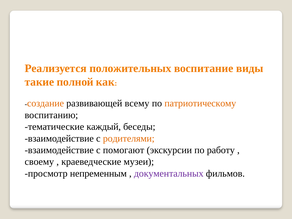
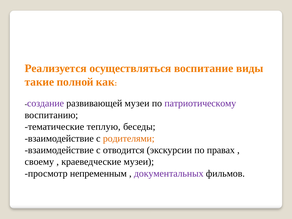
положительных: положительных -> осуществляться (130, 68)
создание colour: orange -> purple (45, 103)
развивающей всему: всему -> музеи (137, 103)
патриотическому colour: orange -> purple (200, 103)
каждый: каждый -> теплую (104, 127)
помогают: помогают -> отводится (124, 150)
работу: работу -> правах (221, 150)
